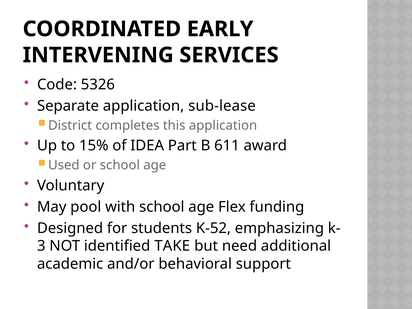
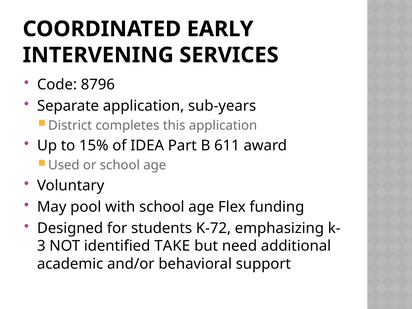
5326: 5326 -> 8796 (98, 85)
sub-lease: sub-lease -> sub-years (222, 106)
K-52: K-52 -> K-72 (213, 228)
